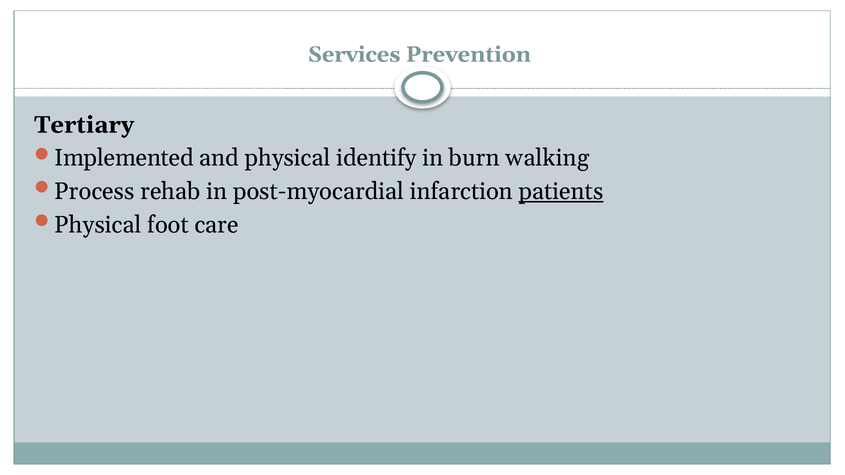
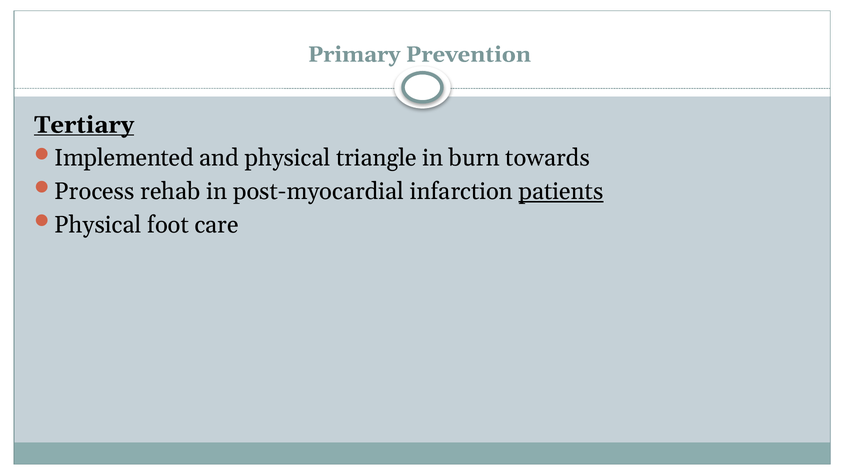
Services: Services -> Primary (354, 54)
Tertiary underline: none -> present (84, 125)
identify: identify -> triangle (376, 158)
walking: walking -> towards (548, 158)
